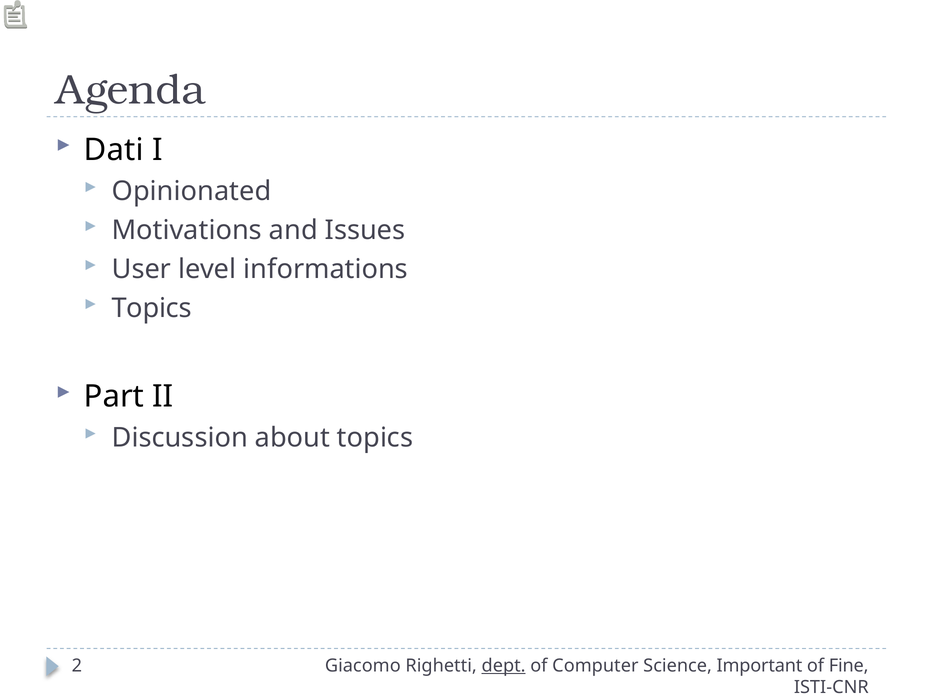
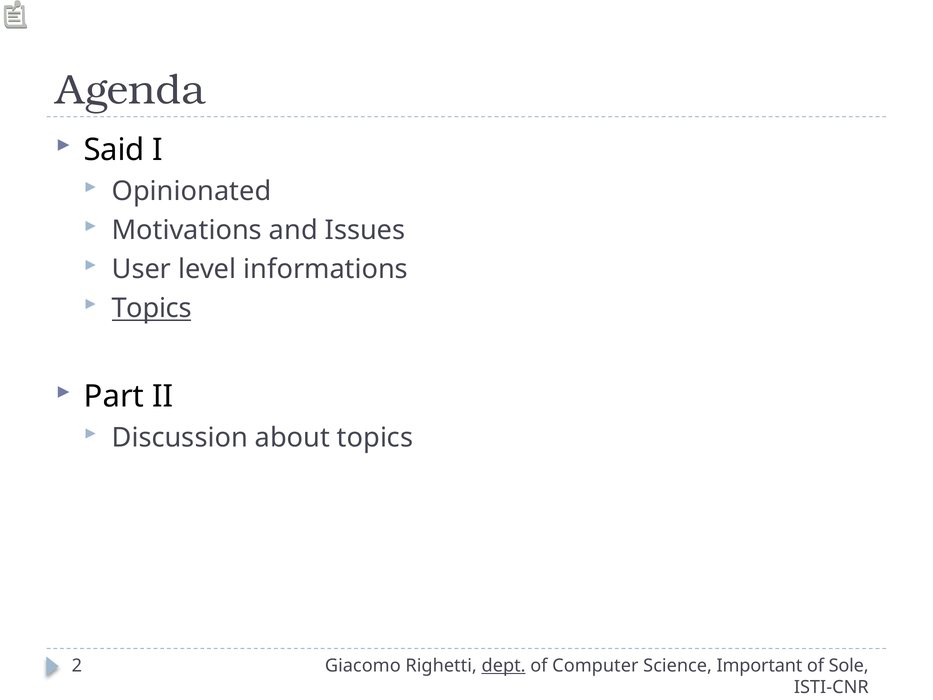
Dati: Dati -> Said (114, 150)
Topics underline: none -> present (152, 308)
Fine: Fine -> Sole (849, 665)
